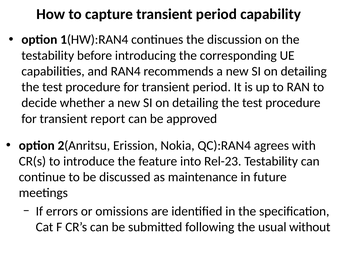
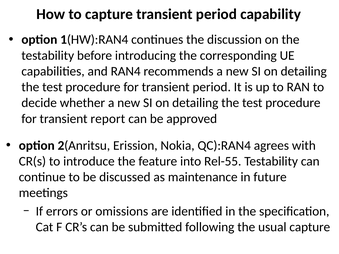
Rel-23: Rel-23 -> Rel-55 (223, 161)
usual without: without -> capture (310, 227)
